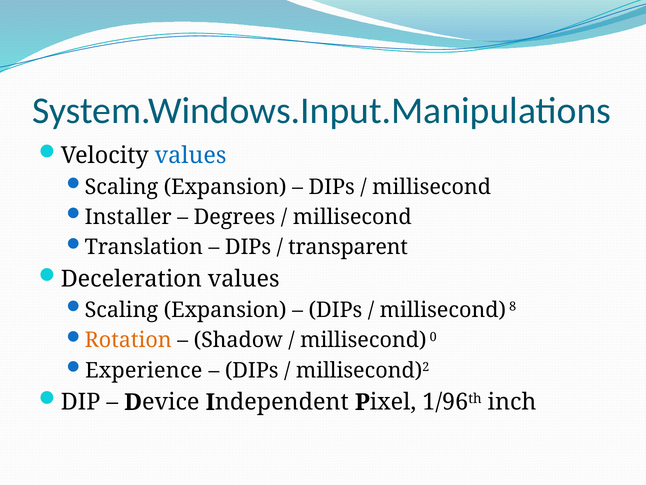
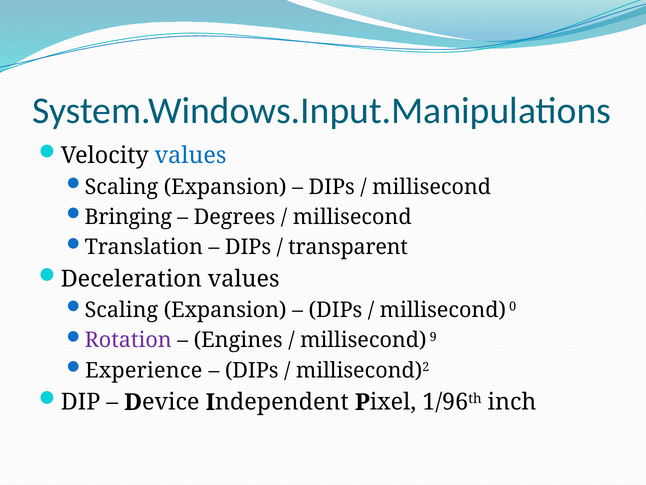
Installer: Installer -> Bringing (128, 217)
8: 8 -> 0 (513, 306)
Rotation colour: orange -> purple (128, 340)
Shadow: Shadow -> Engines (238, 340)
0: 0 -> 9 (433, 337)
